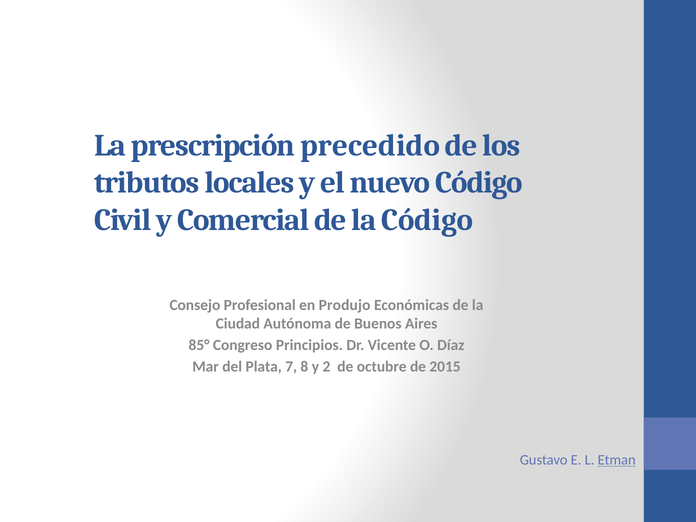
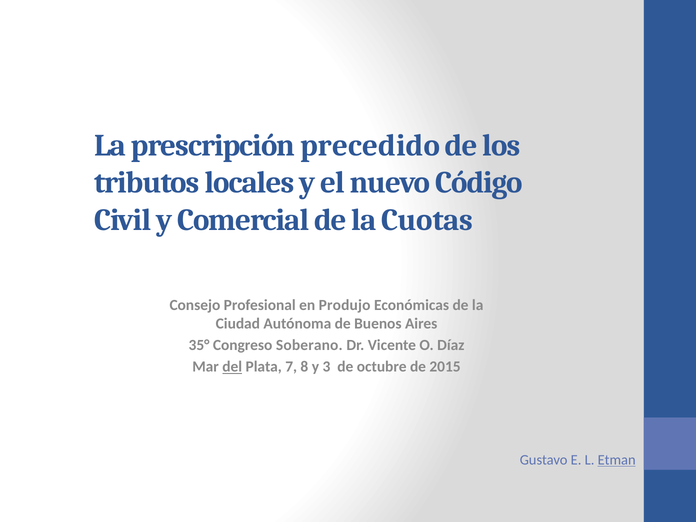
la Código: Código -> Cuotas (427, 220)
85°: 85° -> 35° (199, 345)
Principios: Principios -> Soberano (309, 345)
del underline: none -> present (232, 367)
2: 2 -> 3 (327, 367)
